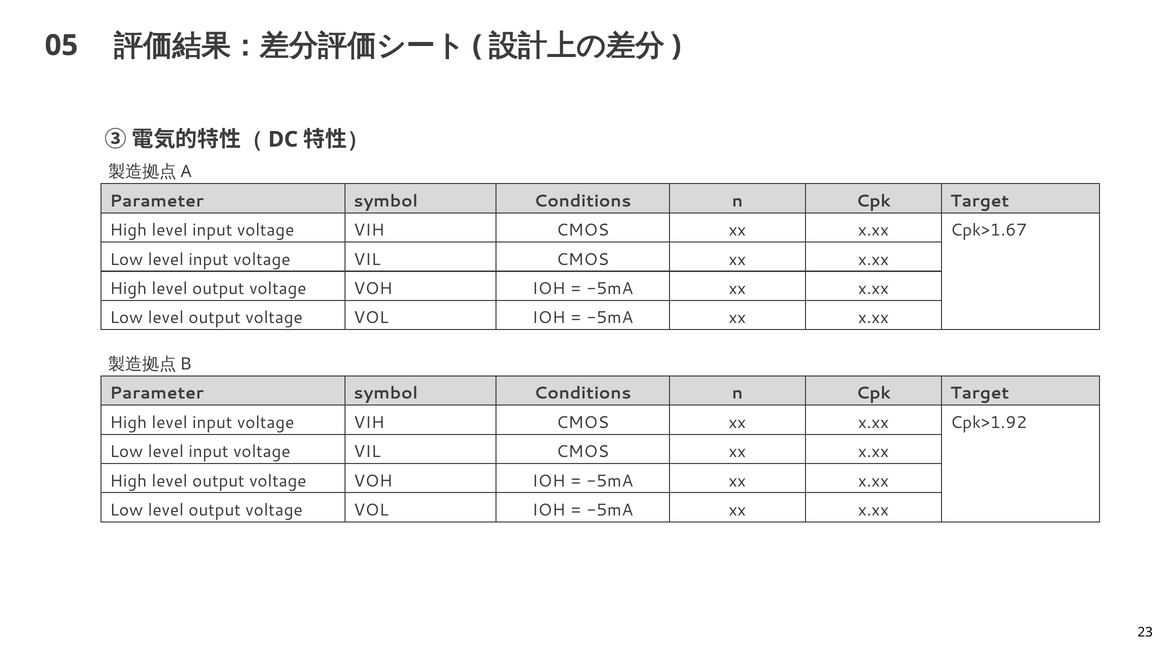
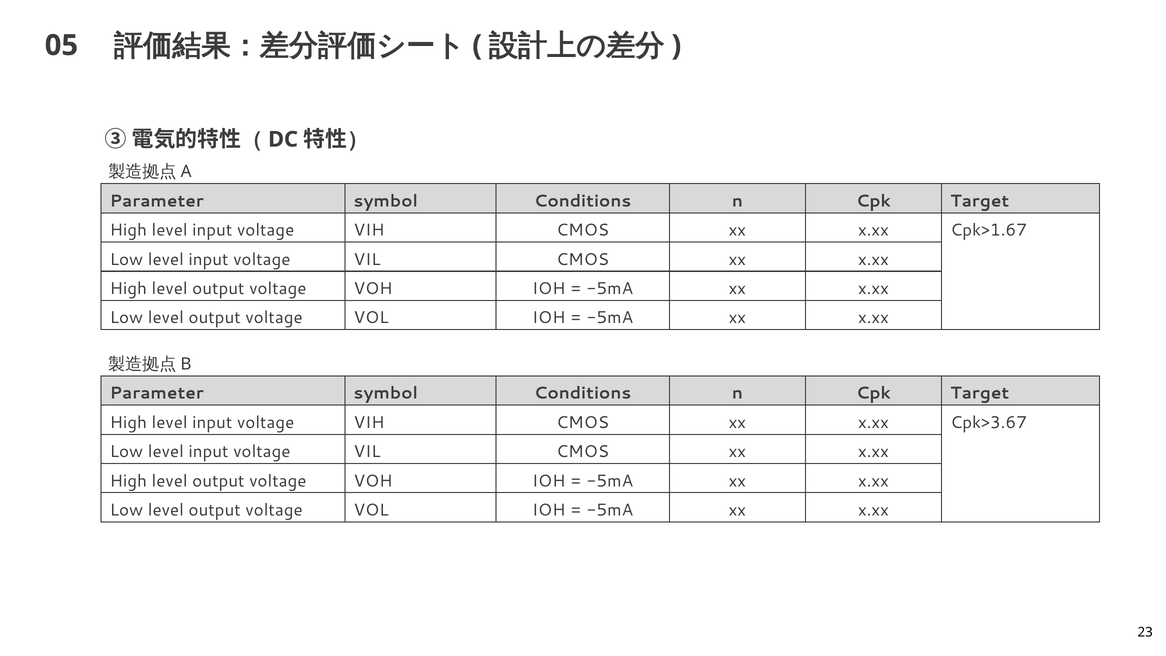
Cpk>1.92: Cpk>1.92 -> Cpk>3.67 (989, 422)
